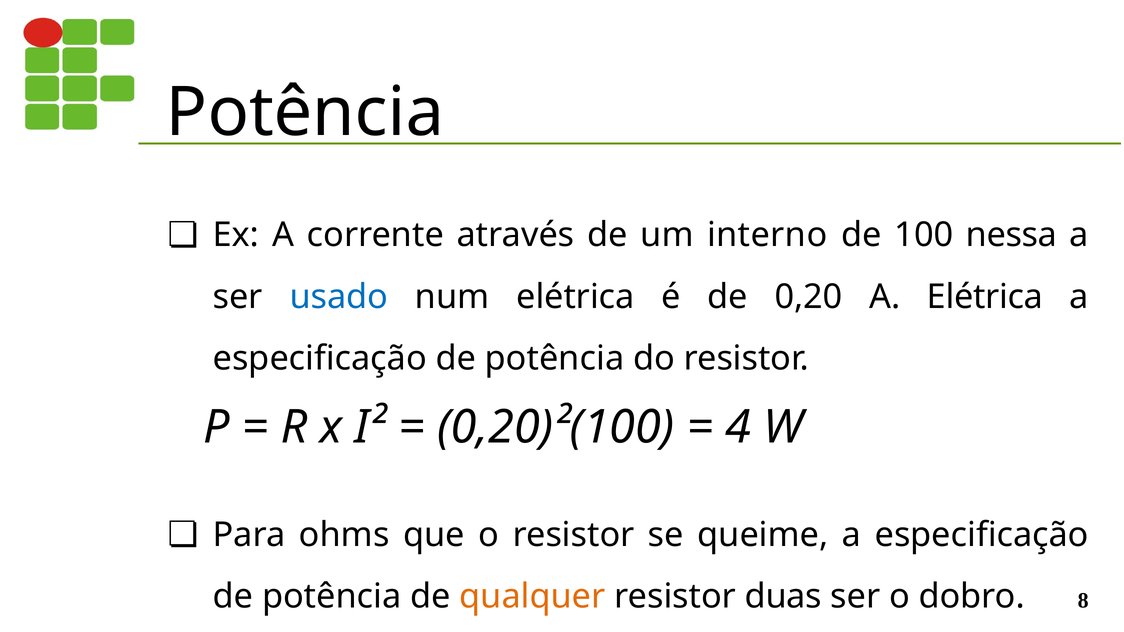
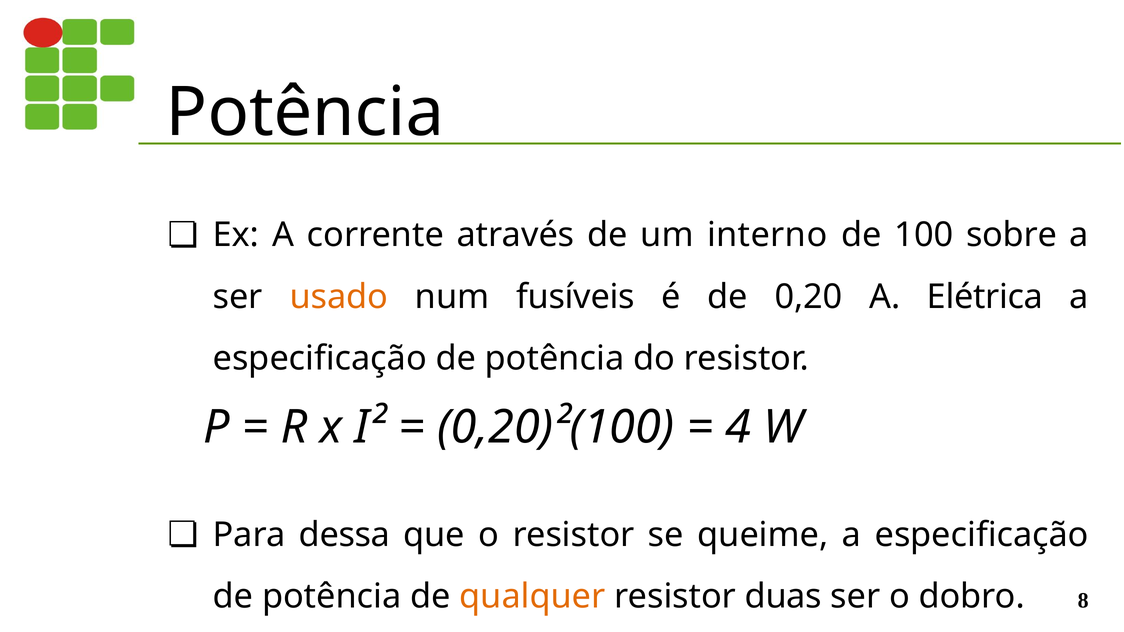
nessa: nessa -> sobre (1012, 235)
usado colour: blue -> orange (339, 297)
num elétrica: elétrica -> fusíveis (576, 297)
ohms: ohms -> dessa (344, 535)
